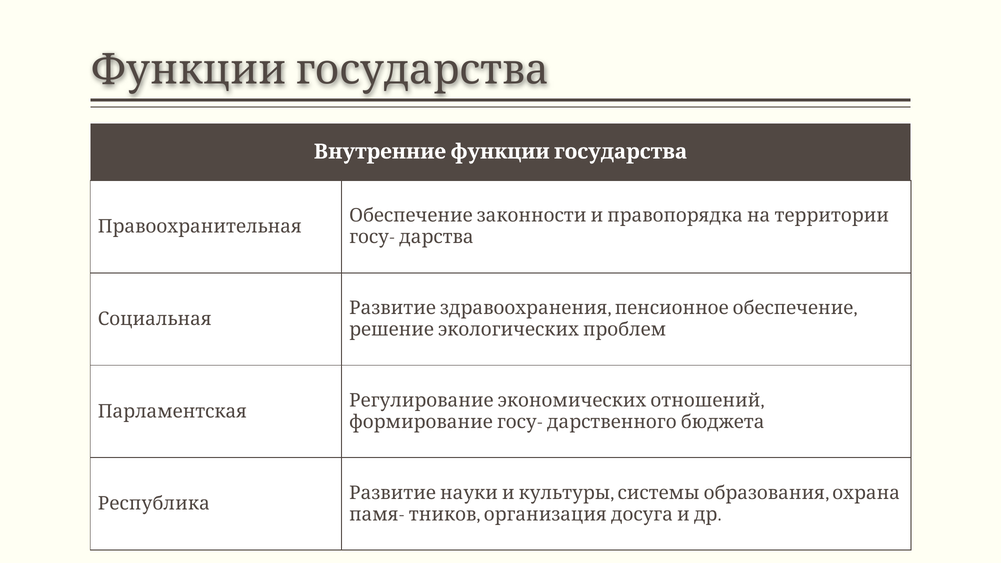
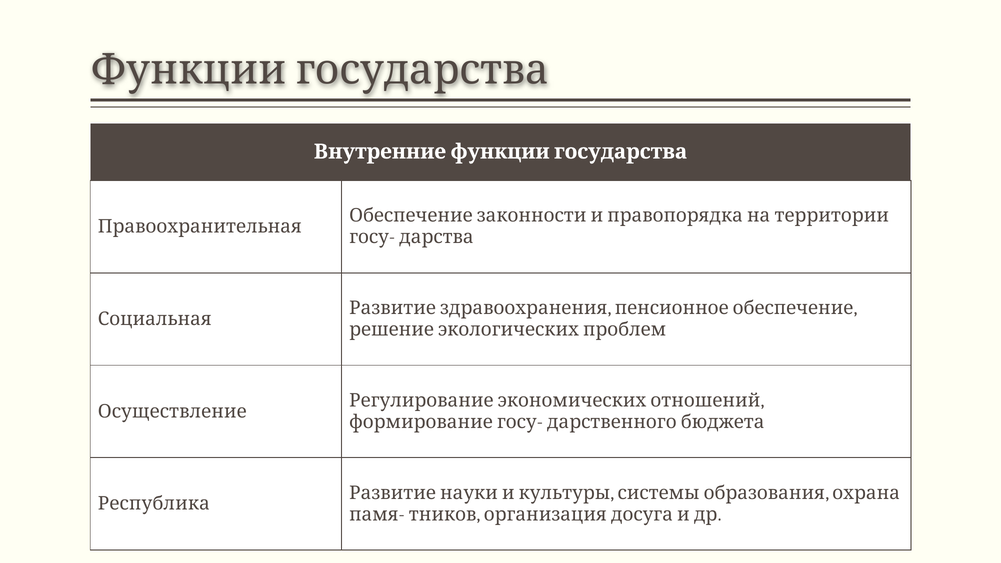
Парламентская: Парламентская -> Осуществление (172, 411)
